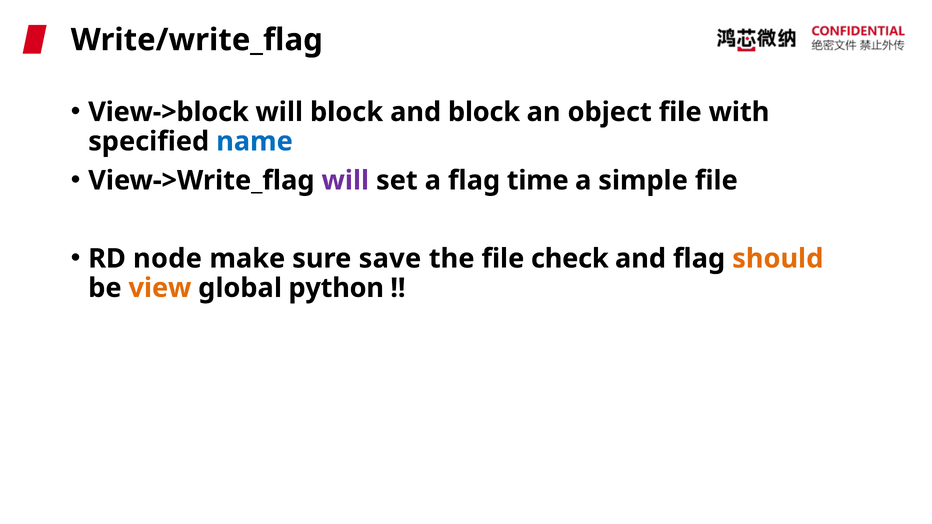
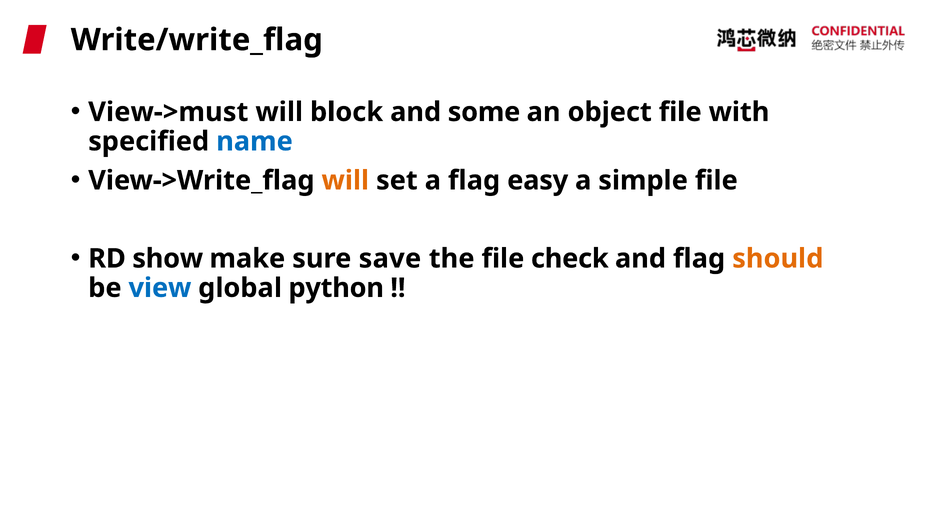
View->block: View->block -> View->must (168, 112)
and block: block -> some (484, 112)
will colour: purple -> orange (345, 181)
time: time -> easy (538, 181)
node: node -> show (168, 259)
view colour: orange -> blue (160, 288)
